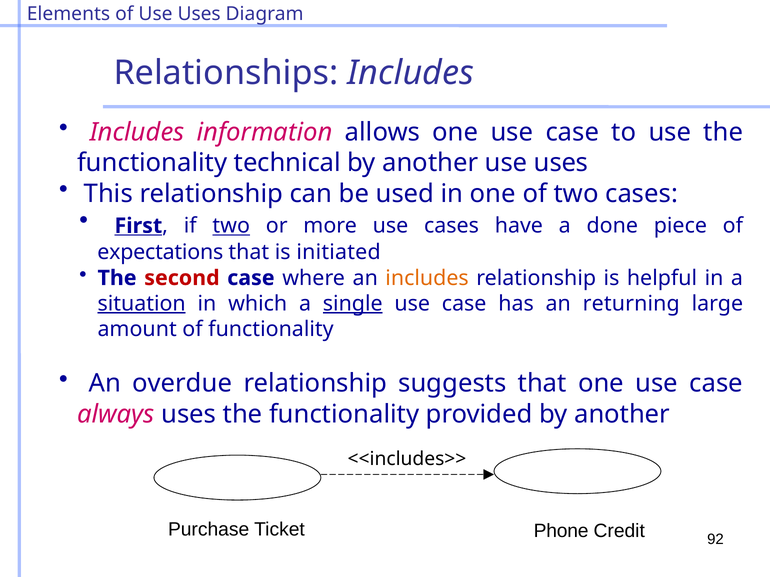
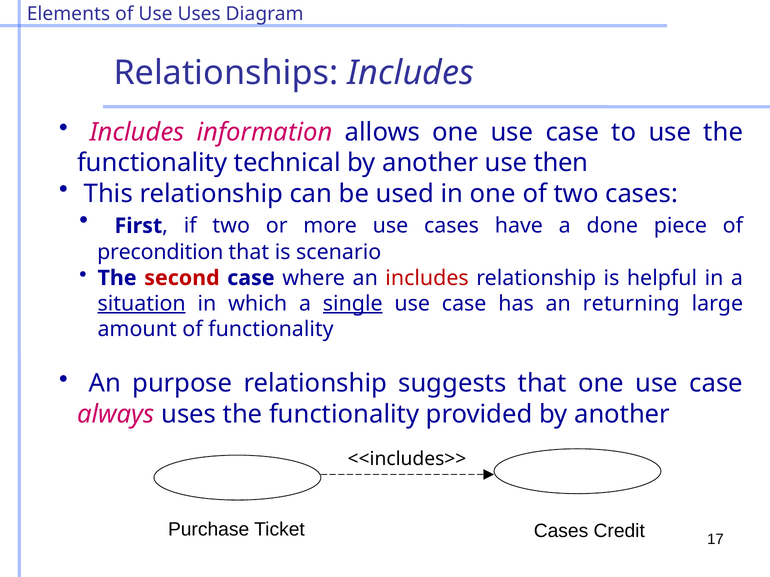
another use uses: uses -> then (561, 163)
First underline: present -> none (138, 226)
two underline: present -> none (231, 226)
expectations: expectations -> precondition (160, 253)
initiated: initiated -> scenario (339, 253)
includes colour: orange -> red (427, 278)
overdue: overdue -> purpose (182, 384)
Ticket Phone: Phone -> Cases (561, 531)
92: 92 -> 17 (715, 540)
